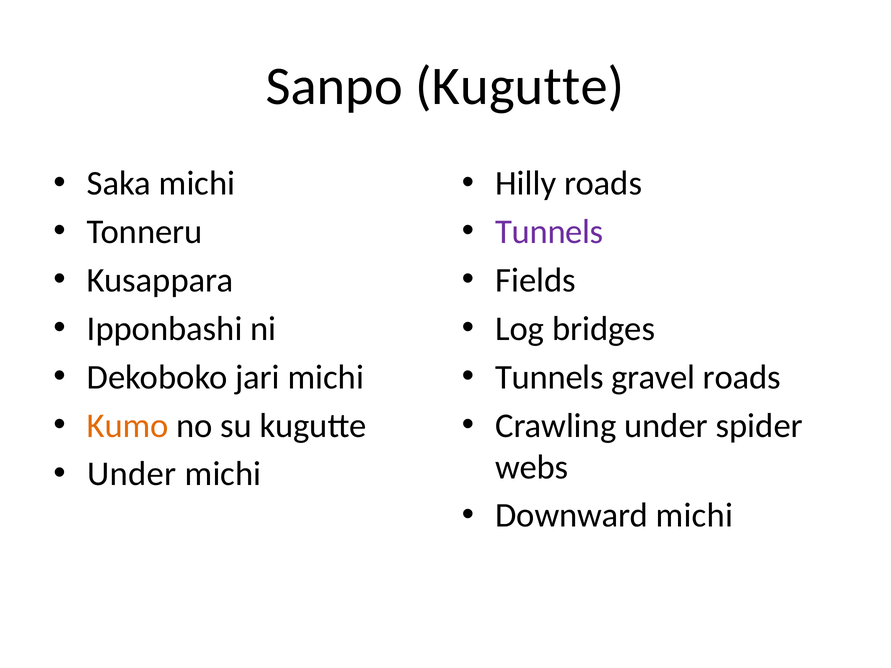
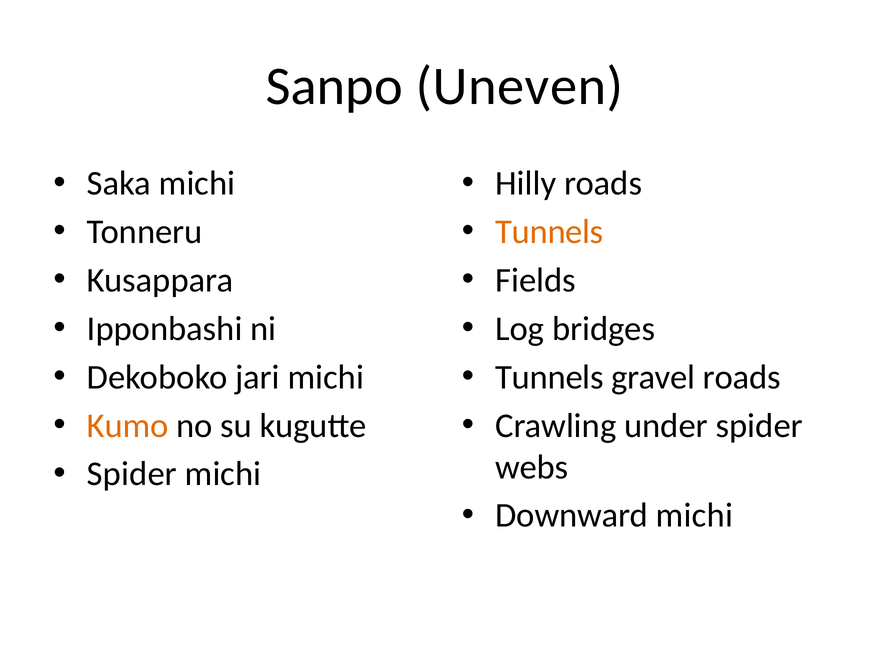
Sanpo Kugutte: Kugutte -> Uneven (520, 86)
Tunnels colour: purple -> orange (549, 232)
Under: Under -> Spider (132, 474)
